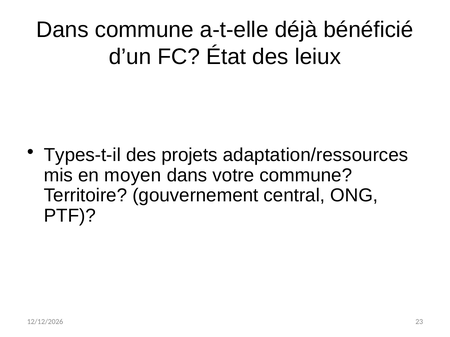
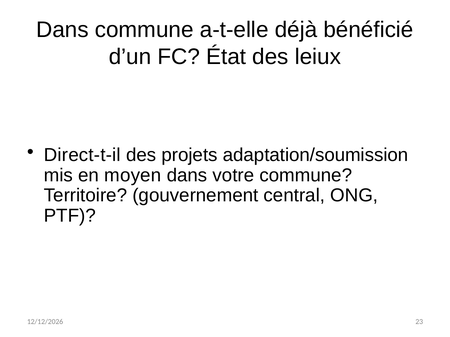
Types-t-il: Types-t-il -> Direct-t-il (82, 155)
adaptation/ressources: adaptation/ressources -> adaptation/soumission (316, 155)
